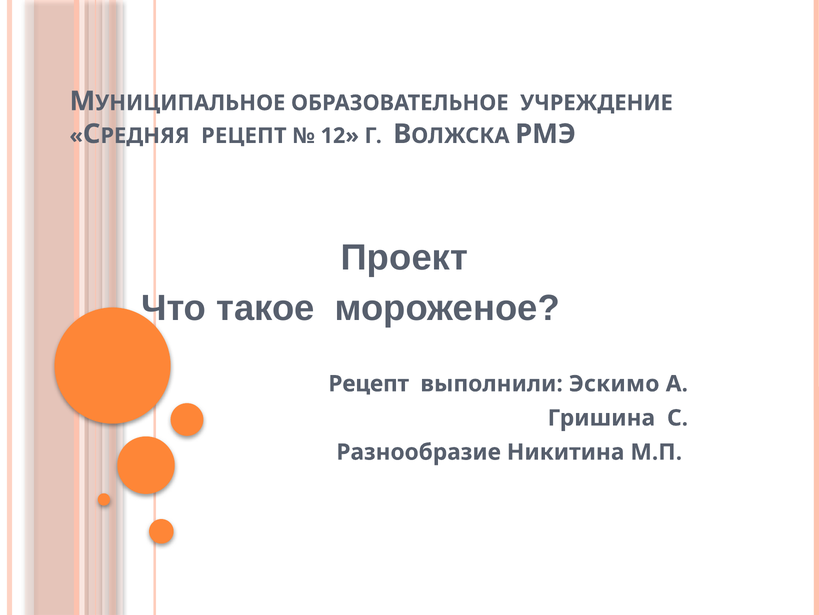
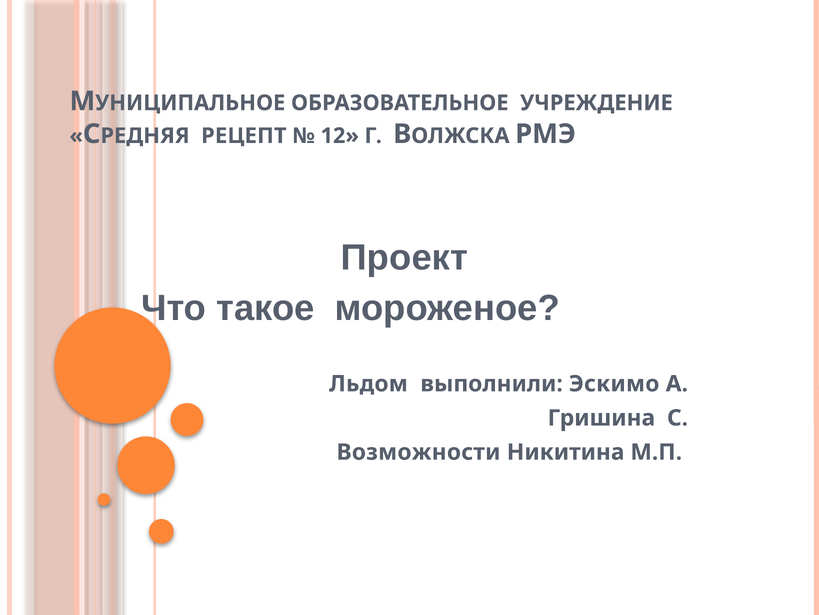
Рецепт: Рецепт -> Льдом (368, 383)
Разнообразие: Разнообразие -> Возможности (418, 452)
